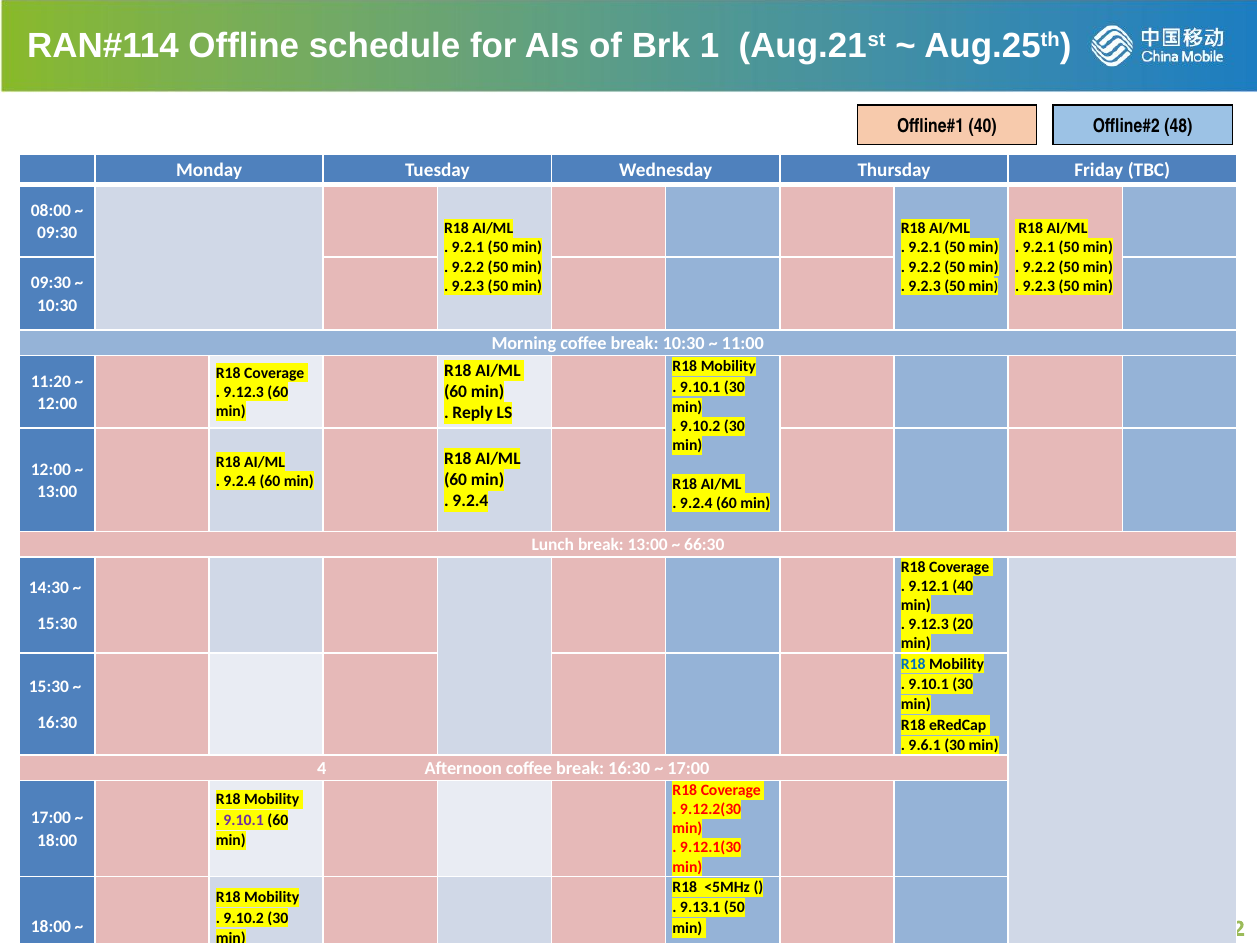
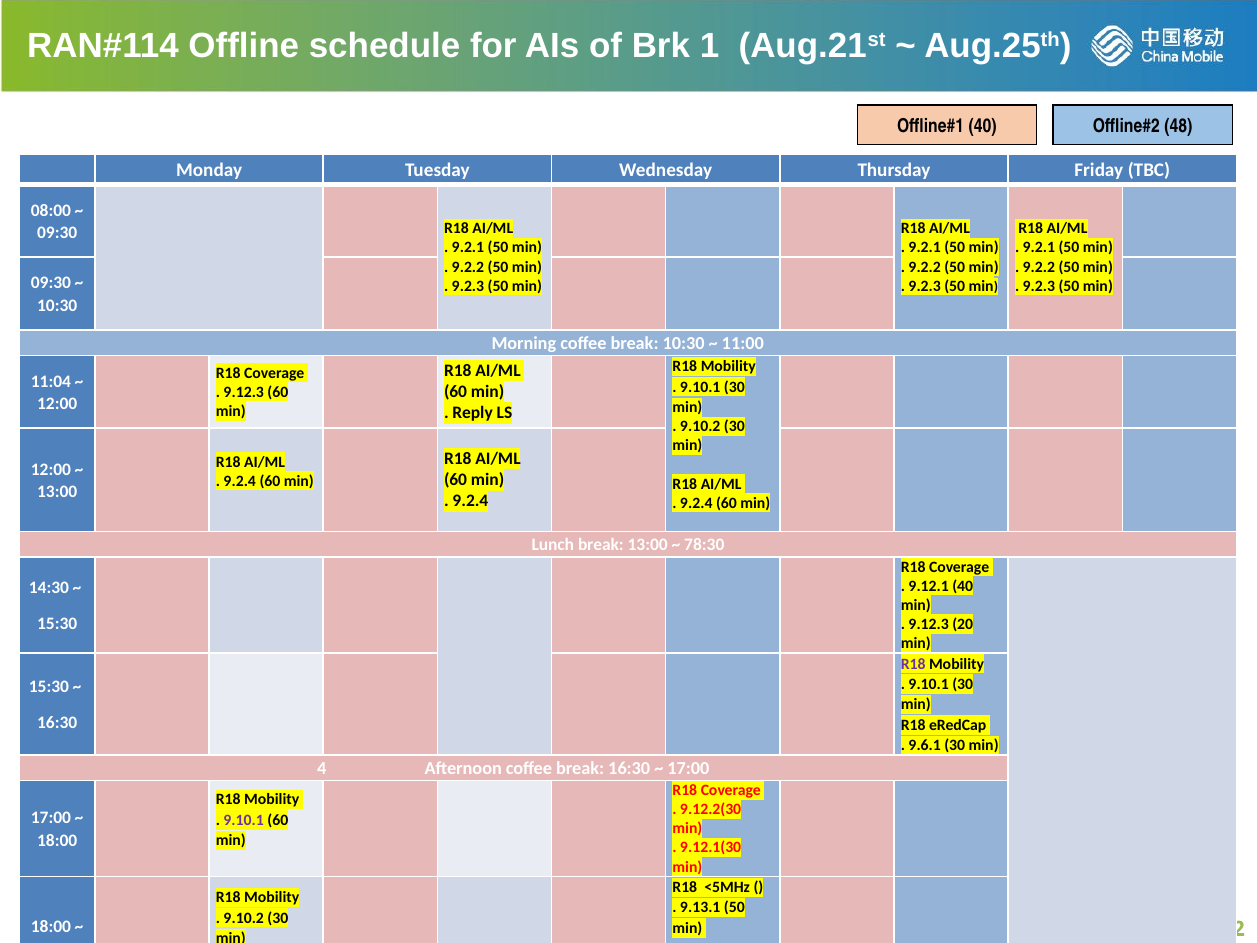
11:20: 11:20 -> 11:04 (51, 381)
66:30: 66:30 -> 78:30 (704, 545)
R18 colour: blue -> purple (913, 664)
